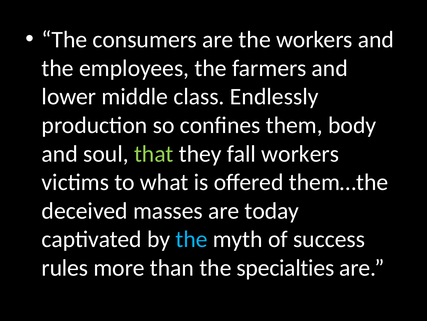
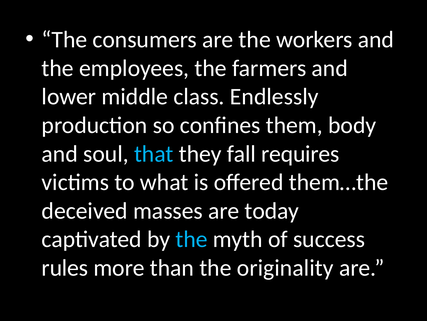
that colour: light green -> light blue (154, 153)
fall workers: workers -> requires (300, 153)
specialties: specialties -> originality (285, 267)
